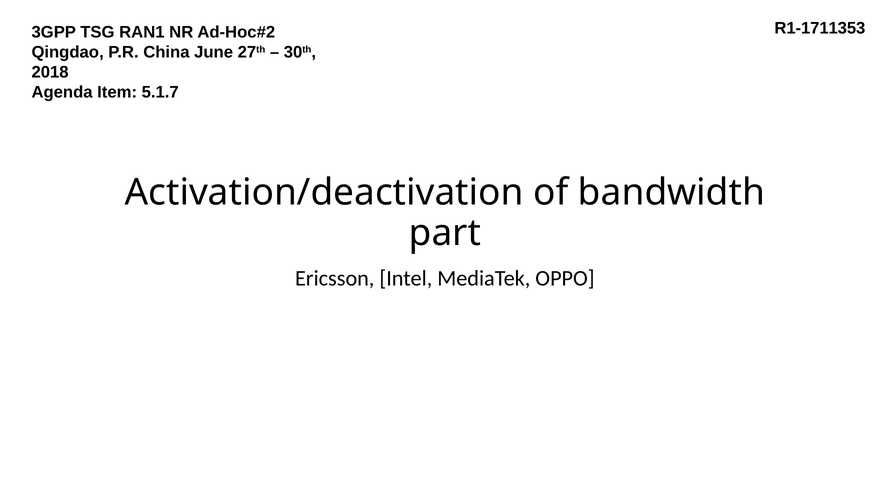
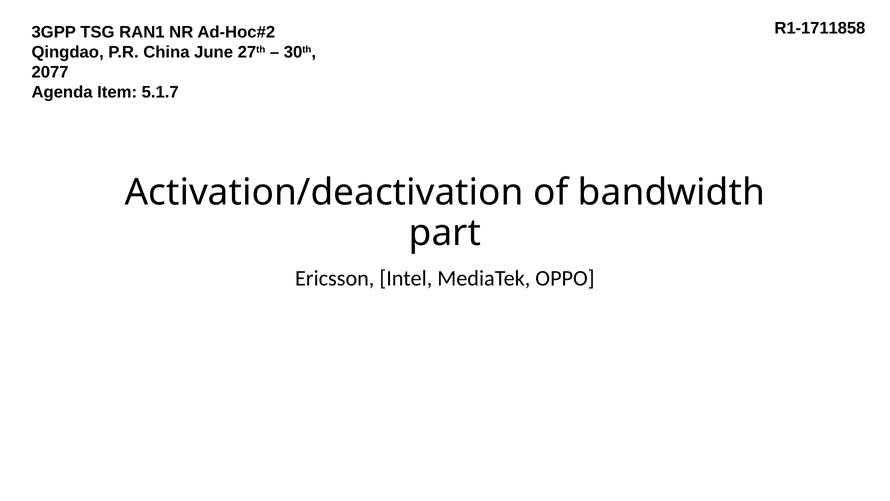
R1-1711353: R1-1711353 -> R1-1711858 (820, 28)
2018: 2018 -> 2077 (50, 72)
